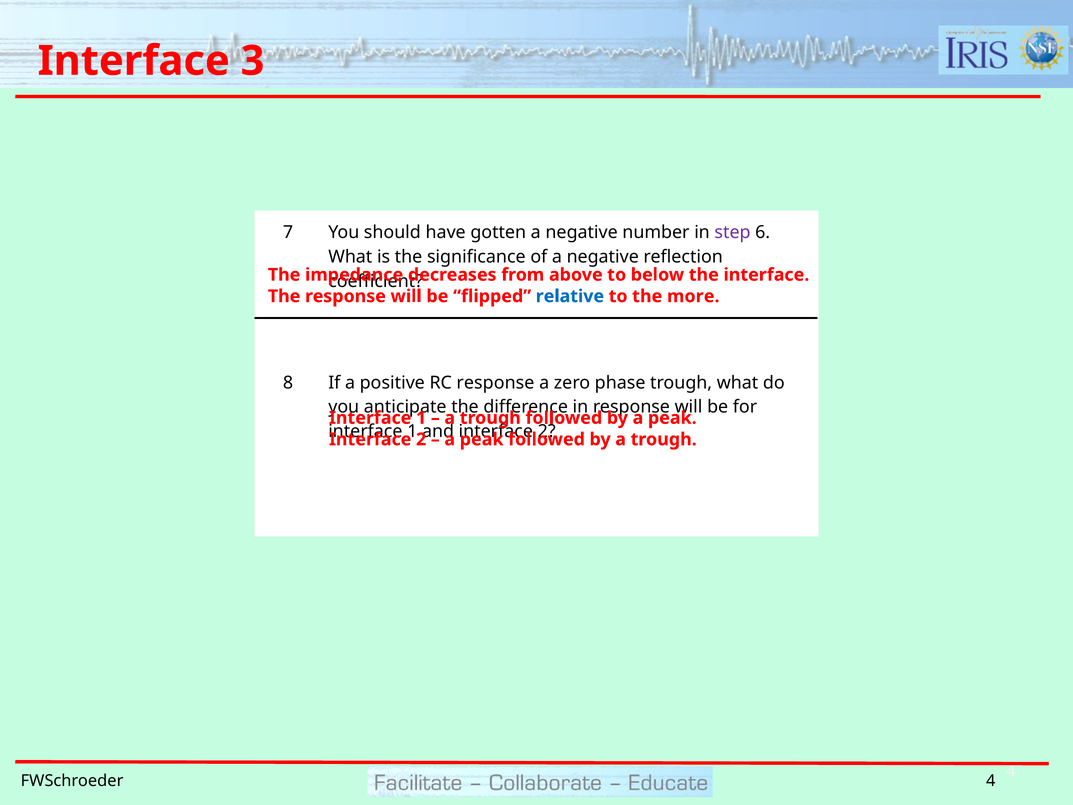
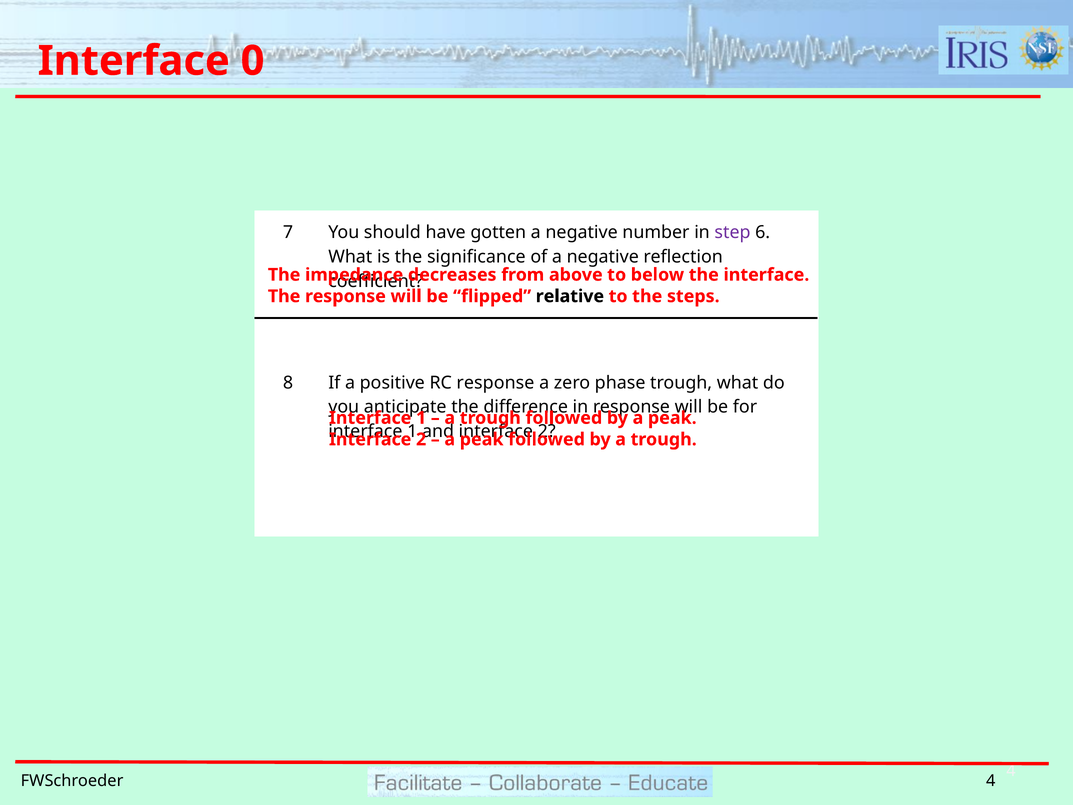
3: 3 -> 0 (253, 61)
relative colour: blue -> black (570, 296)
more: more -> steps (693, 296)
